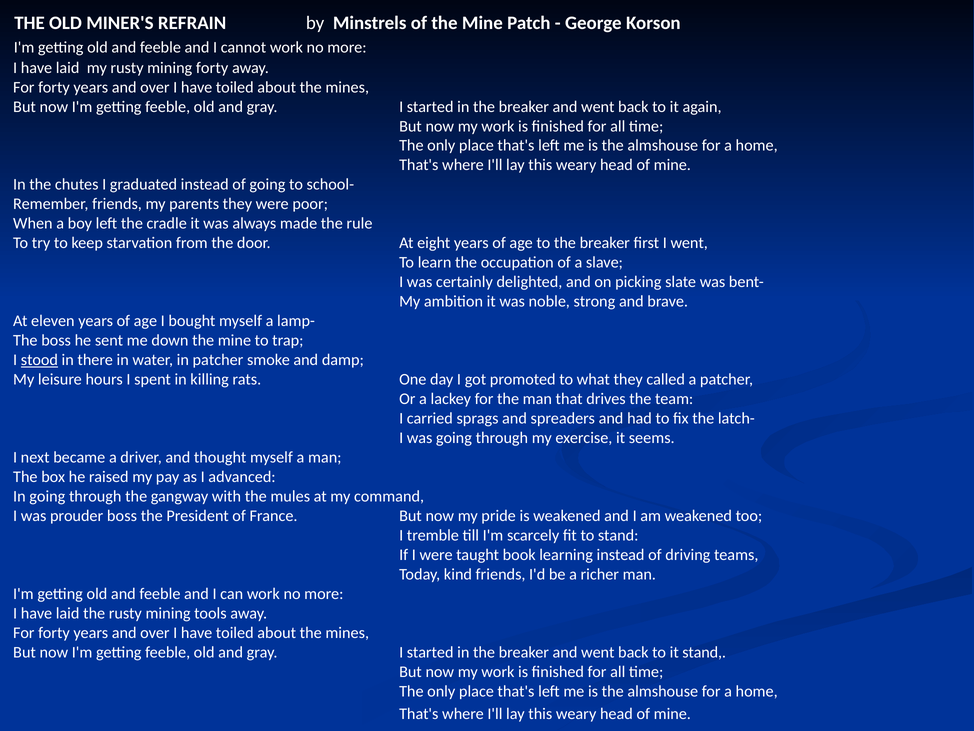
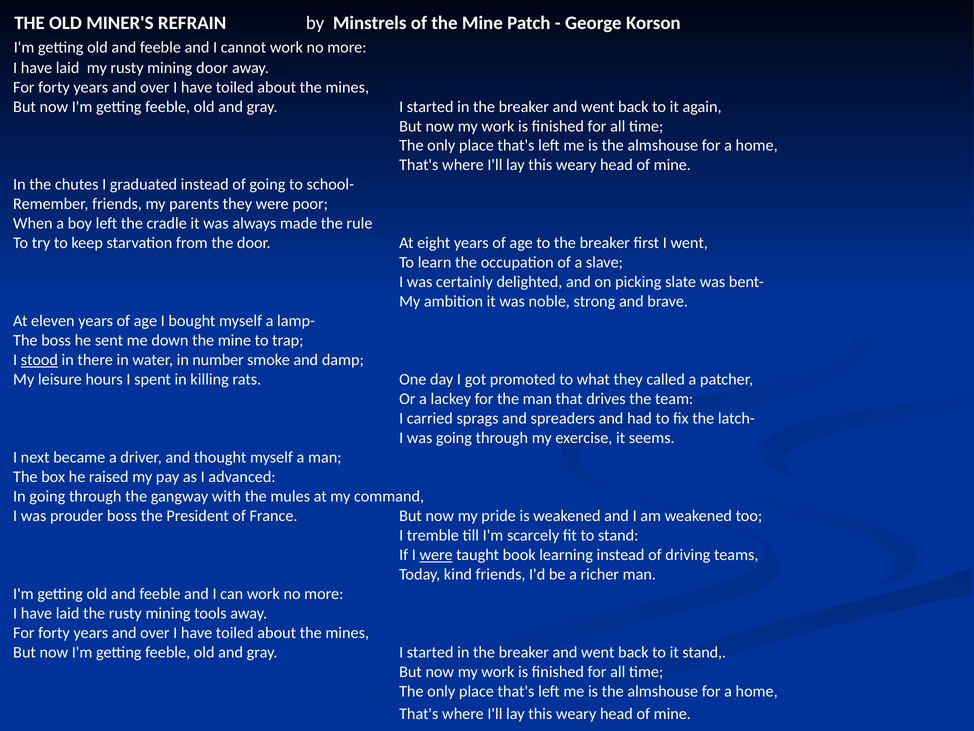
mining forty: forty -> door (212, 68)
in patcher: patcher -> number (218, 360)
were underline: none -> present (436, 555)
